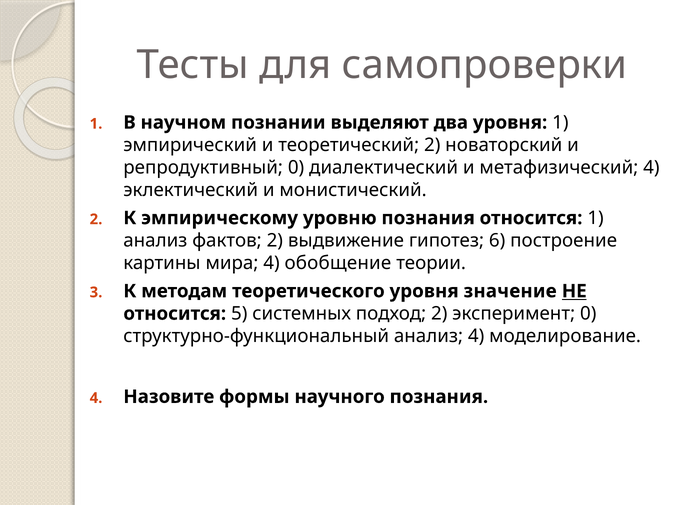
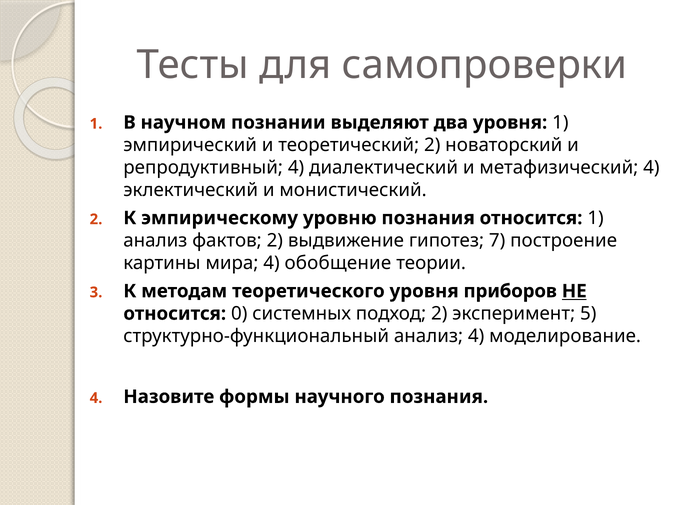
репродуктивный 0: 0 -> 4 (296, 168)
6: 6 -> 7 (497, 241)
значение: значение -> приборов (510, 291)
5: 5 -> 0 (239, 314)
эксперимент 0: 0 -> 5 (588, 314)
